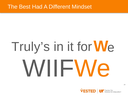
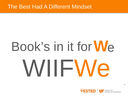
Truly’s: Truly’s -> Book’s (31, 47)
